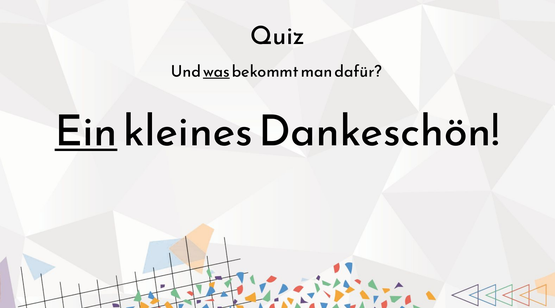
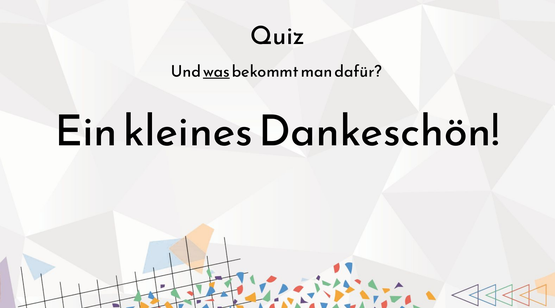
Ein underline: present -> none (86, 132)
